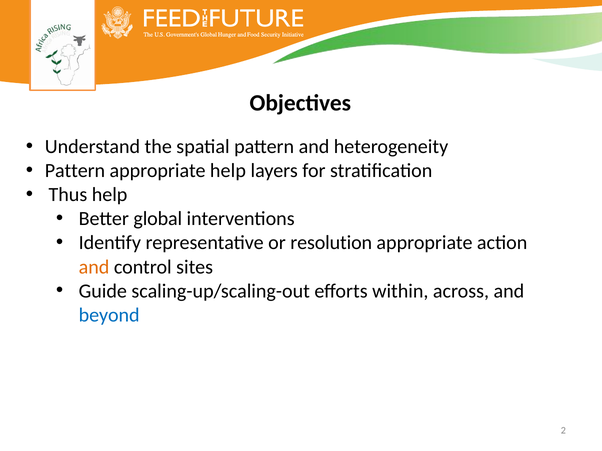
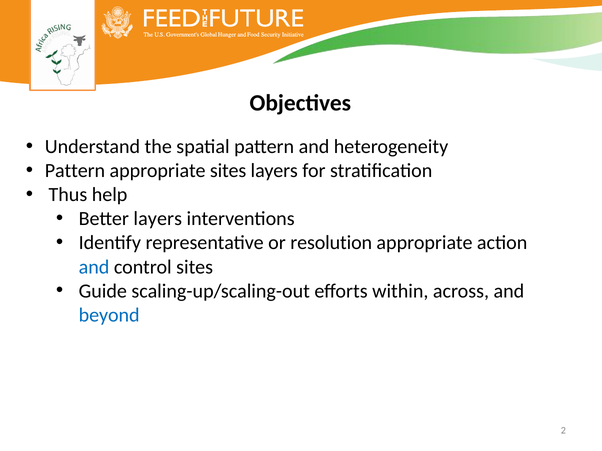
appropriate help: help -> sites (228, 171)
Better global: global -> layers (158, 219)
and colour: orange -> blue (94, 267)
